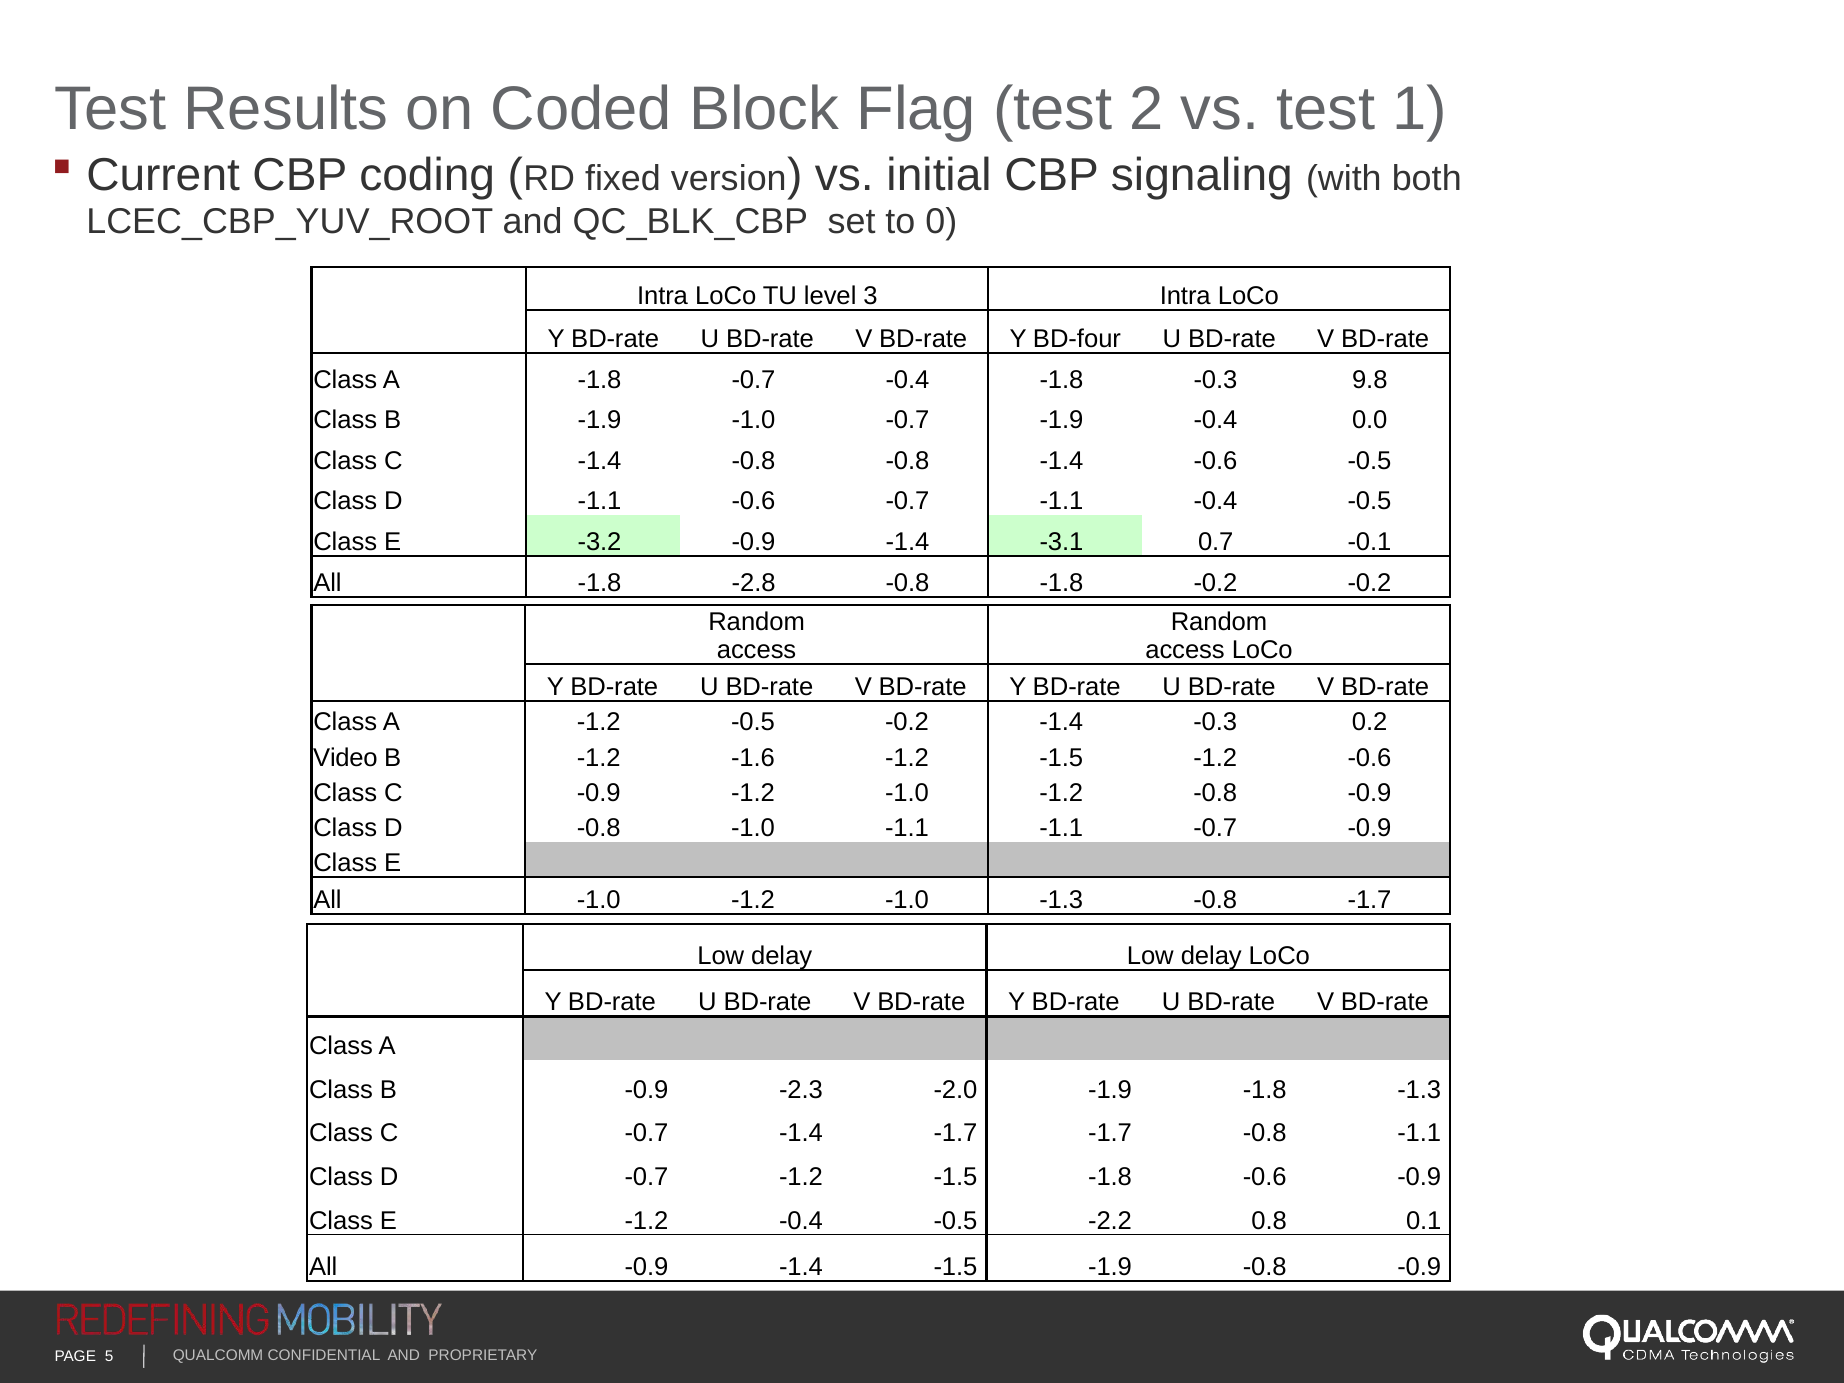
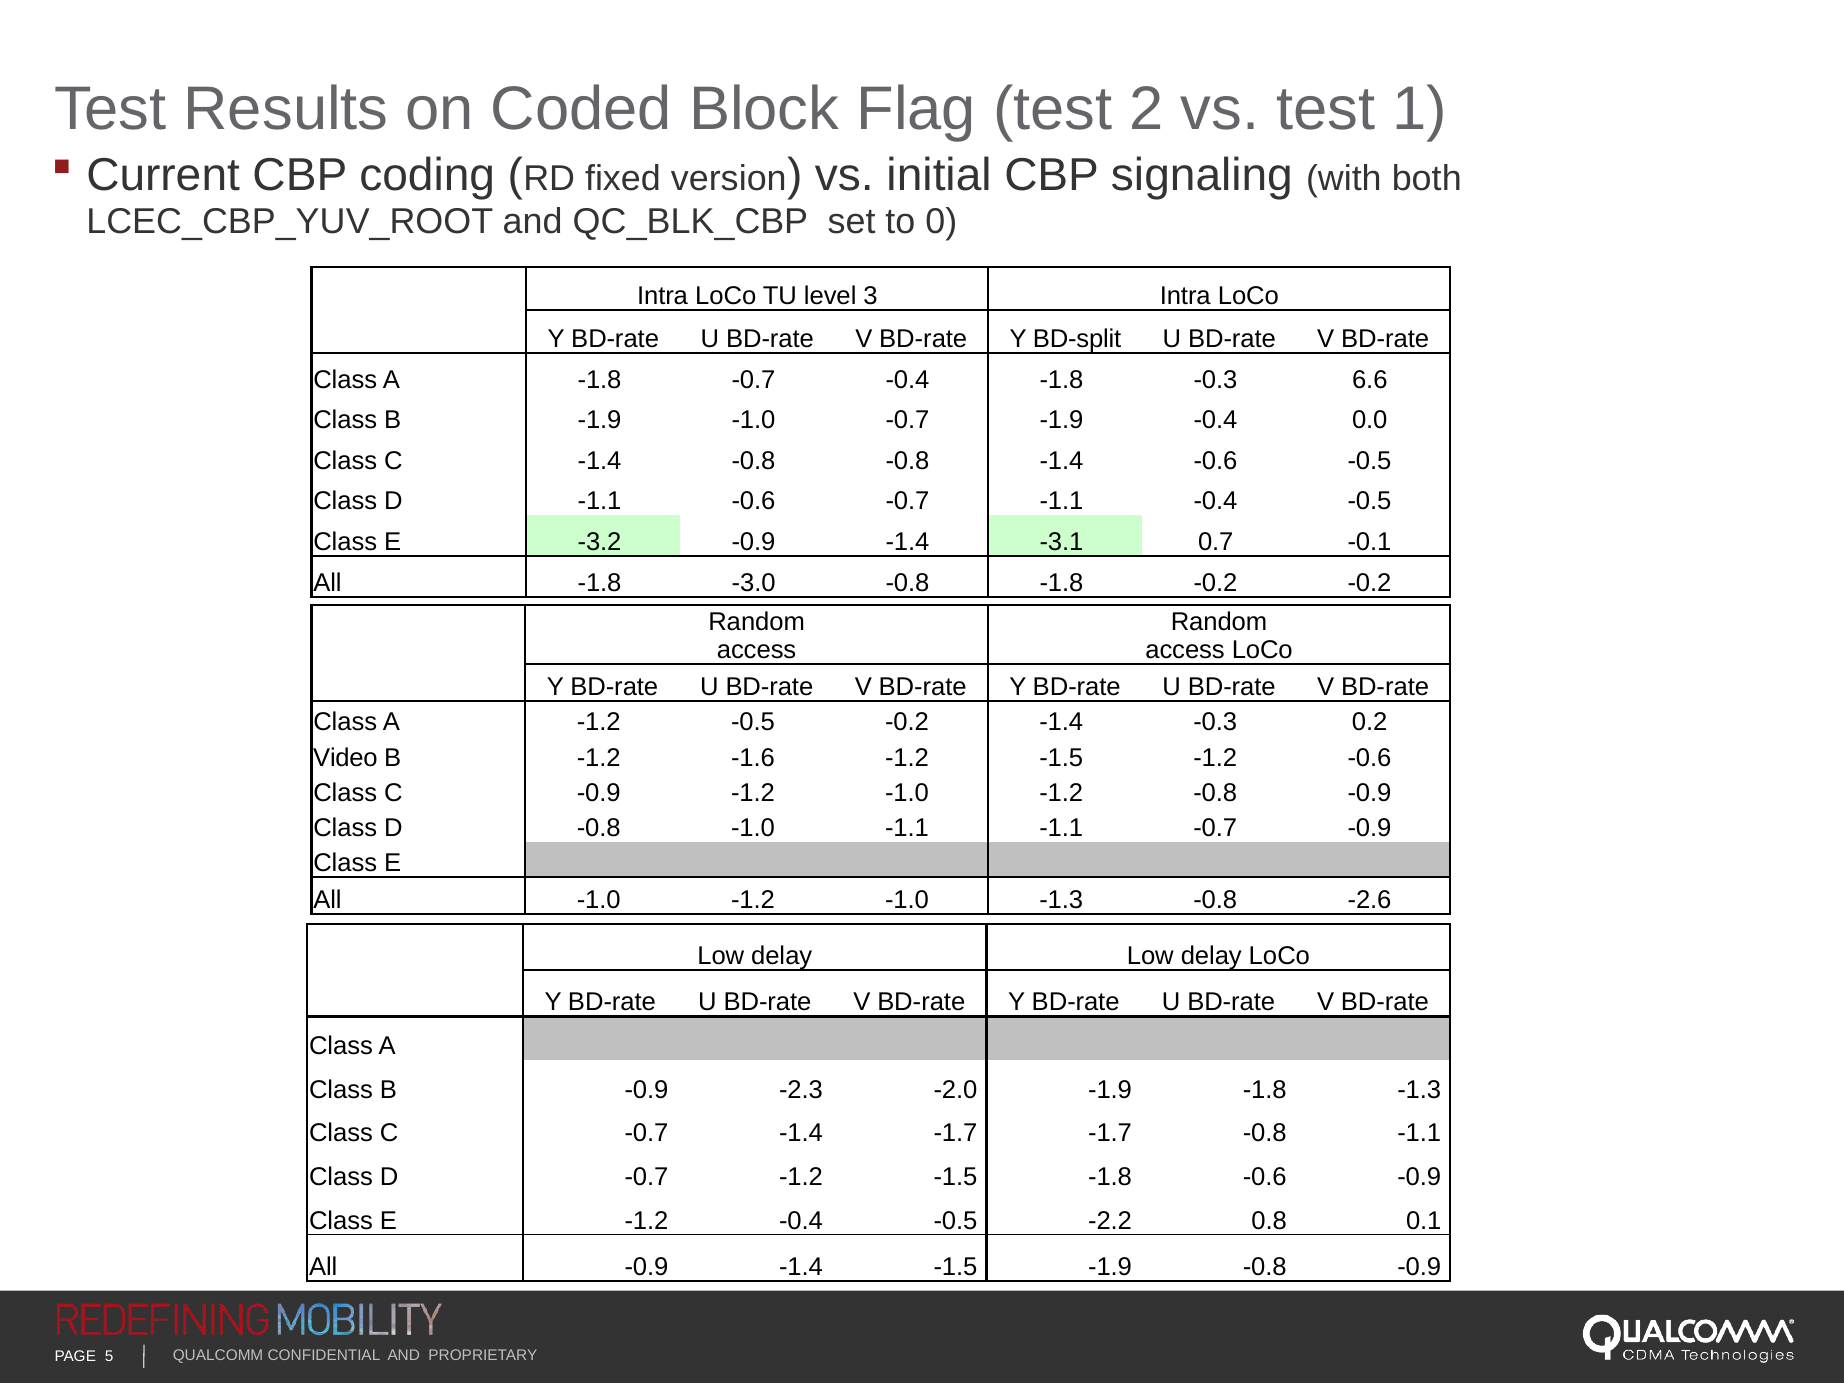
BD-four: BD-four -> BD-split (1077, 339)
9.8: 9.8 -> 6.6 (1370, 380)
-2.8: -2.8 -> -3.0 (754, 583)
-0.8 -1.7: -1.7 -> -2.6 (1369, 900)
